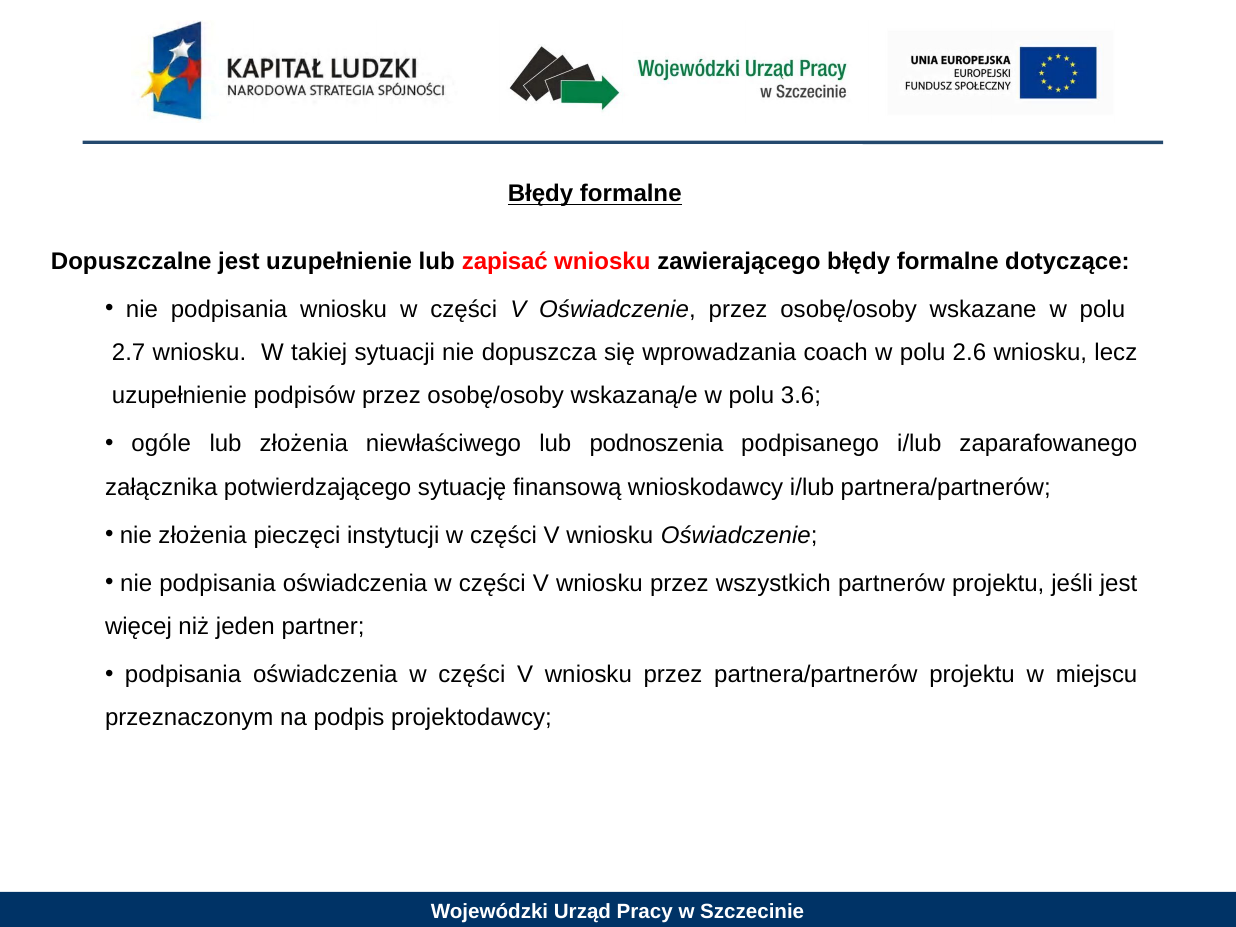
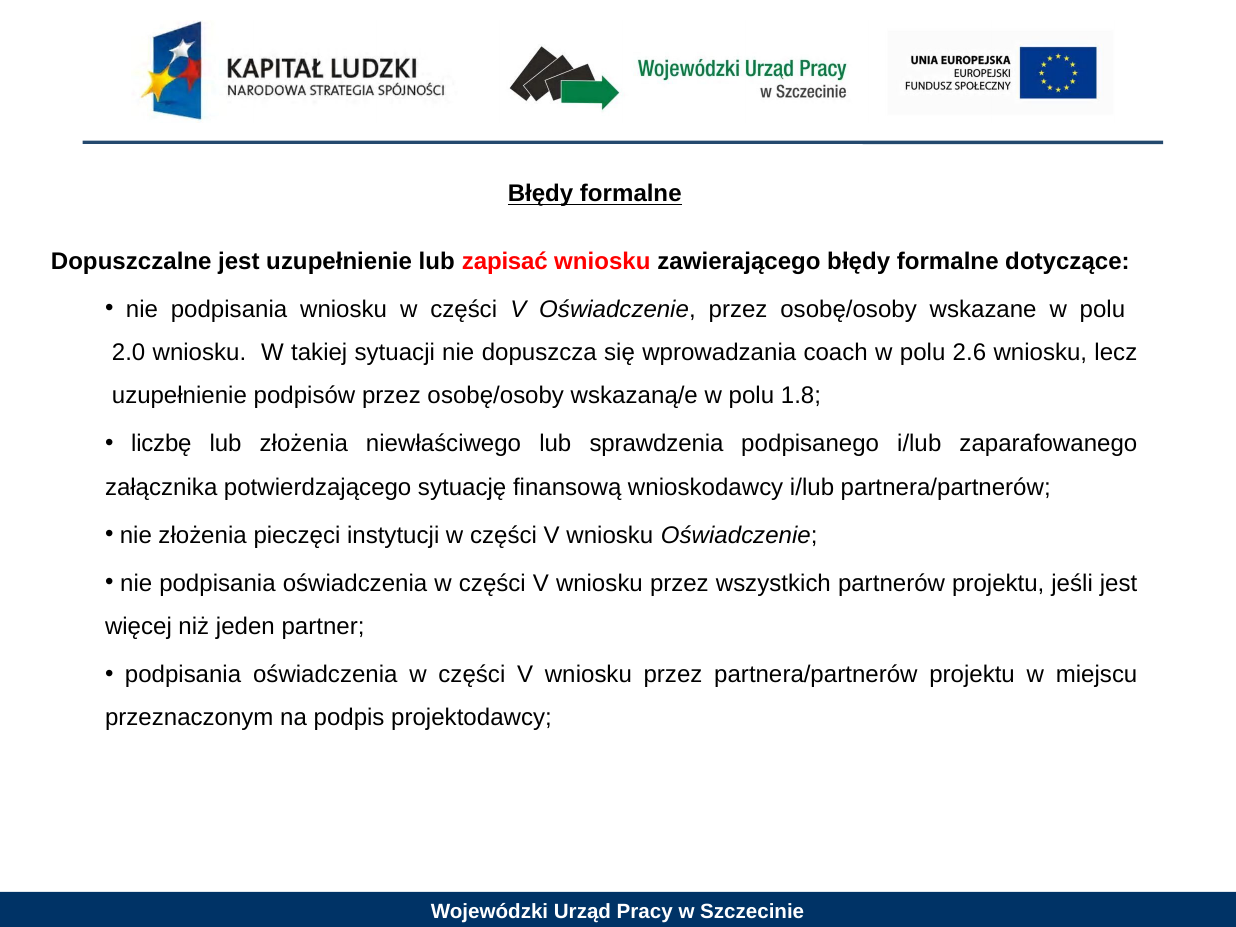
2.7: 2.7 -> 2.0 (129, 353)
3.6: 3.6 -> 1.8 (801, 396)
ogóle: ogóle -> liczbę (161, 444)
podnoszenia: podnoszenia -> sprawdzenia (656, 444)
